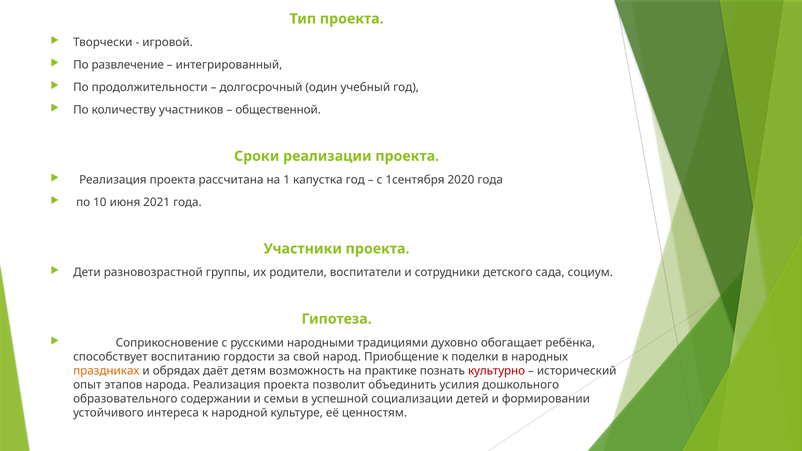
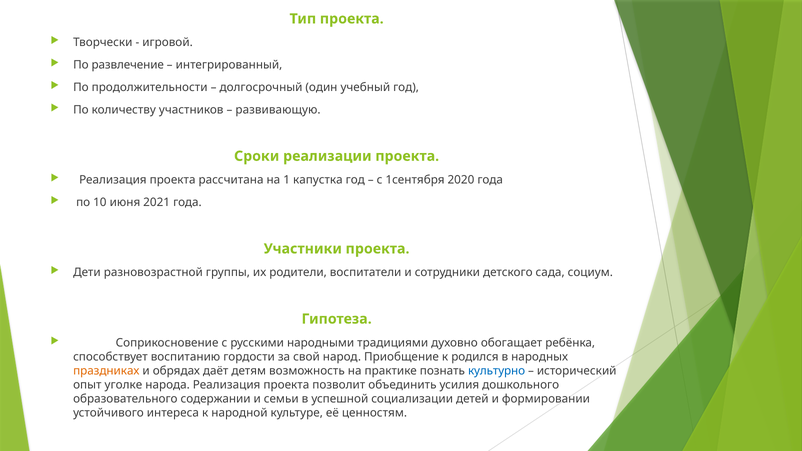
общественной: общественной -> развивающую (278, 110)
поделки: поделки -> родился (475, 357)
культурно colour: red -> blue (497, 371)
этапов: этапов -> уголке (123, 385)
